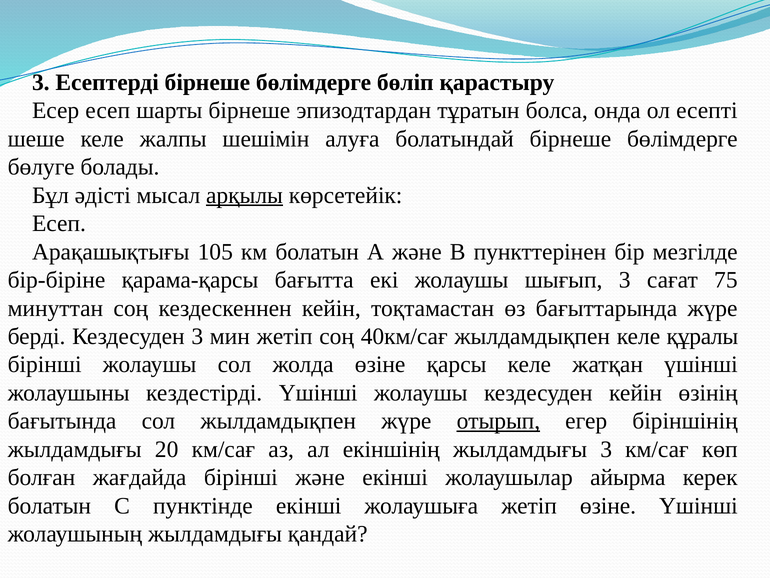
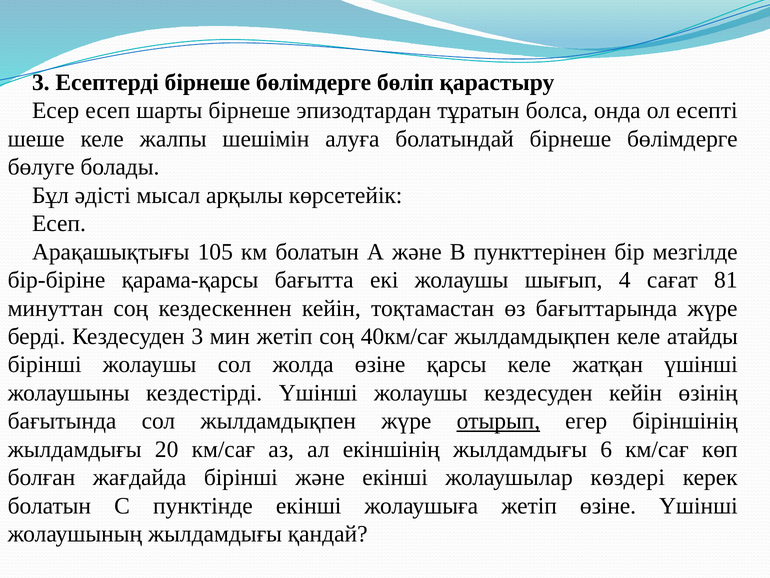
арқылы underline: present -> none (244, 195)
шығып 3: 3 -> 4 (625, 280)
75: 75 -> 81 (726, 280)
құралы: құралы -> атайды (702, 336)
жылдамдығы 3: 3 -> 6 (606, 449)
айырма: айырма -> көздері (628, 477)
